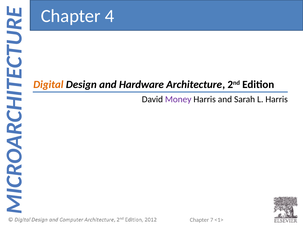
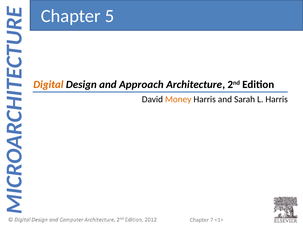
4: 4 -> 5 (109, 16)
Hardware: Hardware -> Approach (141, 85)
Money colour: purple -> orange (178, 99)
